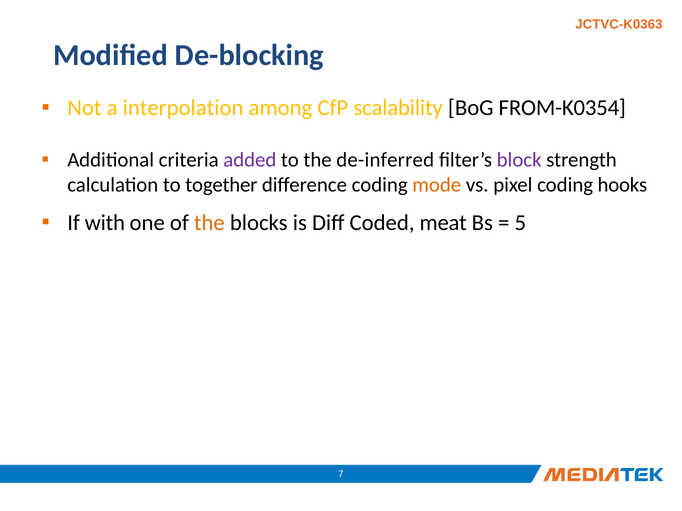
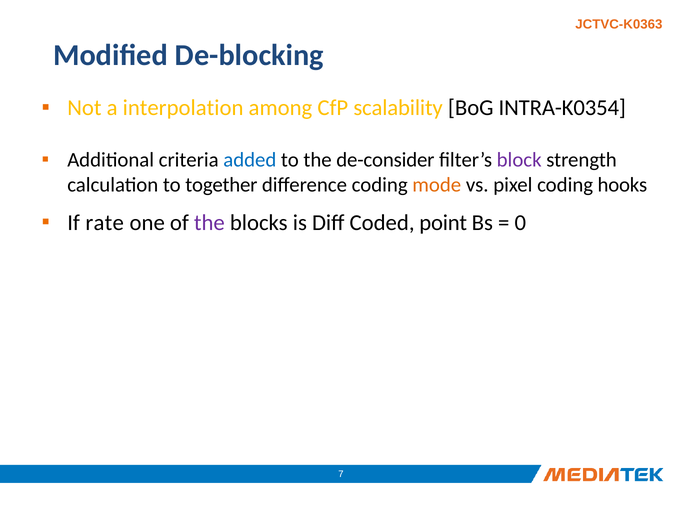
FROM-K0354: FROM-K0354 -> INTRA-K0354 (562, 108)
added colour: purple -> blue (250, 160)
de-inferred: de-inferred -> de-consider (385, 160)
with: with -> rate (105, 223)
the colour: orange -> purple (209, 223)
meat: meat -> point (443, 223)
5: 5 -> 0 (520, 223)
